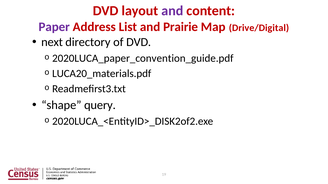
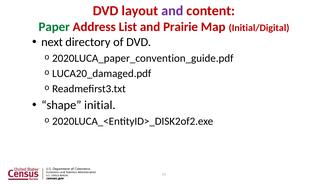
Paper colour: purple -> green (54, 27)
Drive/Digital: Drive/Digital -> Initial/Digital (259, 28)
LUCA20_materials.pdf: LUCA20_materials.pdf -> LUCA20_damaged.pdf (102, 74)
query: query -> initial (100, 105)
